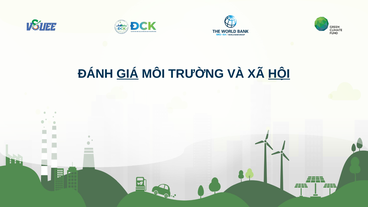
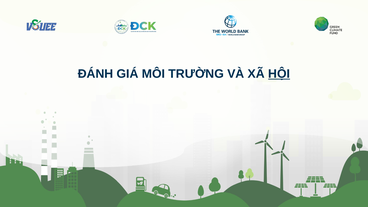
GIÁ underline: present -> none (128, 74)
